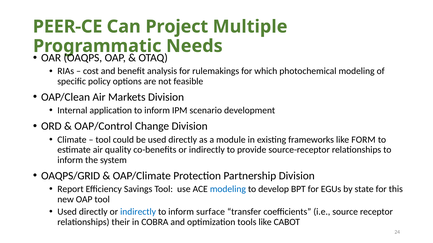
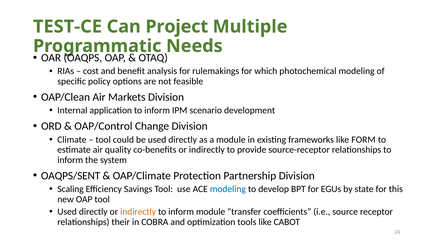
PEER-CE: PEER-CE -> TEST-CE (67, 27)
OAQPS/GRID: OAQPS/GRID -> OAQPS/SENT (71, 176)
Report: Report -> Scaling (71, 190)
indirectly colour: blue -> orange (138, 212)
inform surface: surface -> module (211, 212)
